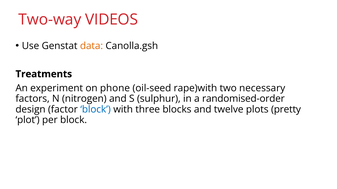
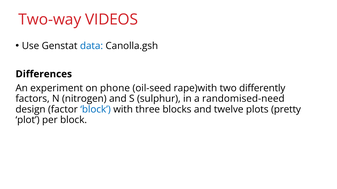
data colour: orange -> blue (92, 46)
Treatments: Treatments -> Differences (44, 74)
necessary: necessary -> differently (262, 88)
randomised-order: randomised-order -> randomised-need (243, 99)
